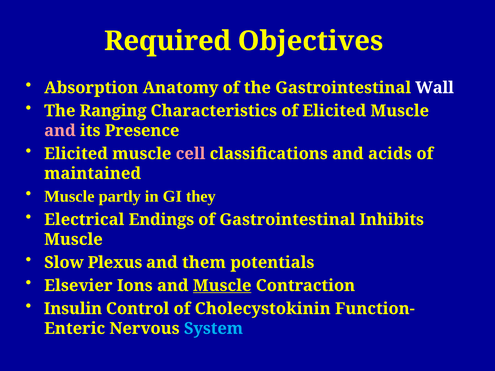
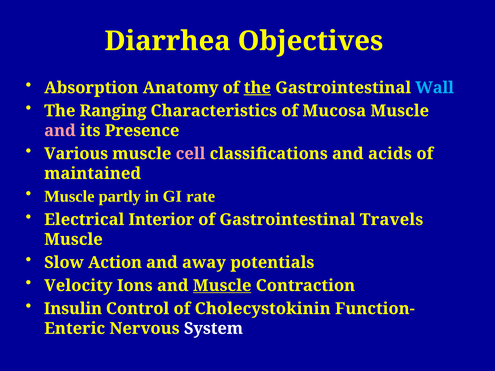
Required: Required -> Diarrhea (168, 41)
the underline: none -> present (257, 88)
Wall colour: white -> light blue (435, 88)
of Elicited: Elicited -> Mucosa (334, 111)
Elicited: Elicited -> Various (76, 154)
they: they -> rate (201, 197)
Endings: Endings -> Interior (161, 220)
Inhibits: Inhibits -> Travels (392, 220)
Plexus: Plexus -> Action (115, 263)
them: them -> away (204, 263)
Elsevier: Elsevier -> Velocity (78, 286)
System colour: light blue -> white (213, 329)
